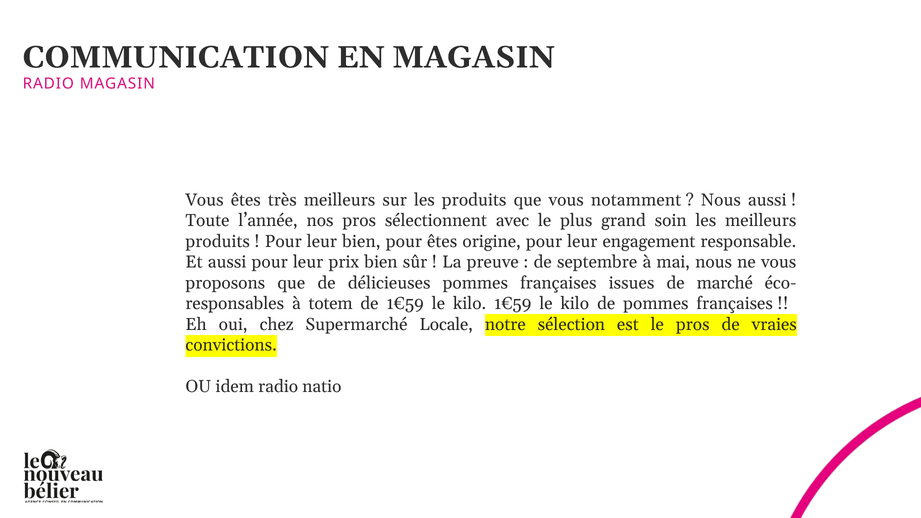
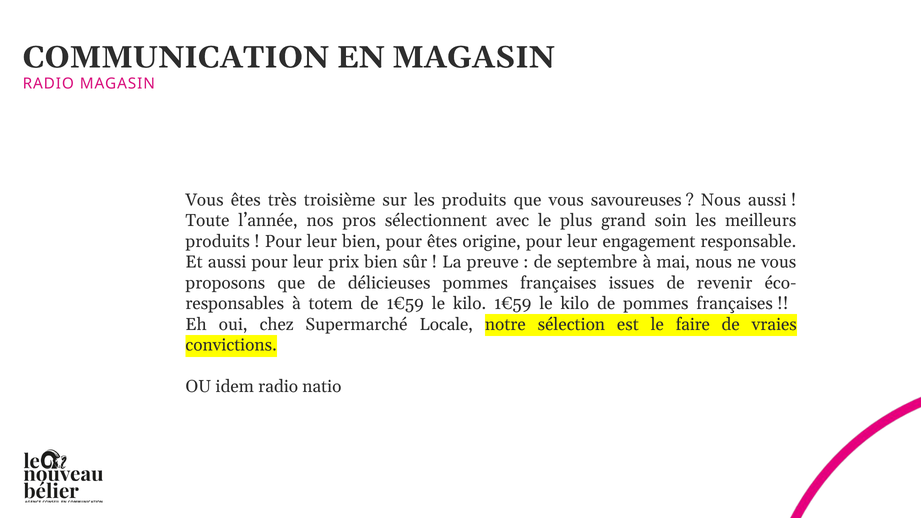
très meilleurs: meilleurs -> troisième (340, 200)
notamment: notamment -> savoureuses (636, 200)
marché: marché -> revenir (725, 283)
le pros: pros -> faire (693, 324)
